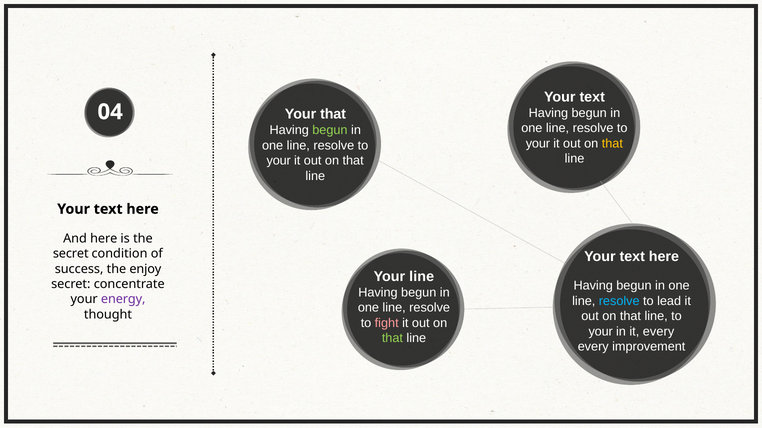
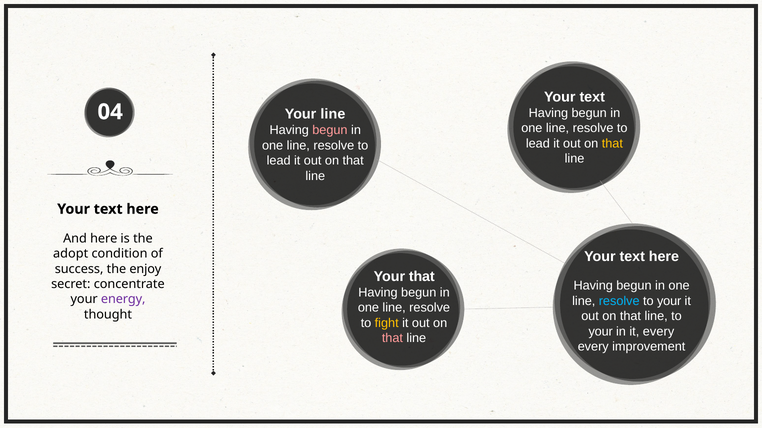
Your that: that -> line (333, 114)
begun colour: light green -> pink (330, 130)
your: your -> lead (538, 144)
your: your -> lead (279, 161)
secret: secret -> adopt (71, 254)
Your line: line -> that (422, 277)
lead: lead -> your (669, 301)
fight colour: pink -> yellow (387, 323)
that colour: light green -> pink (392, 339)
